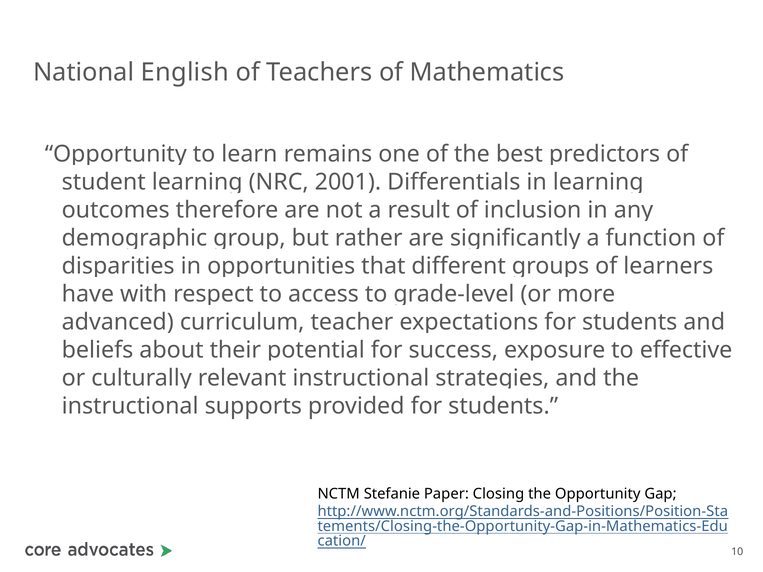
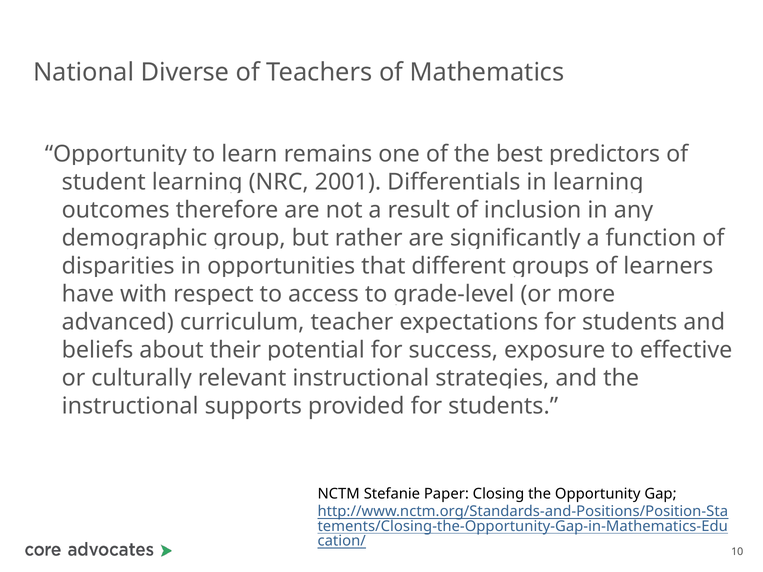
English: English -> Diverse (185, 72)
